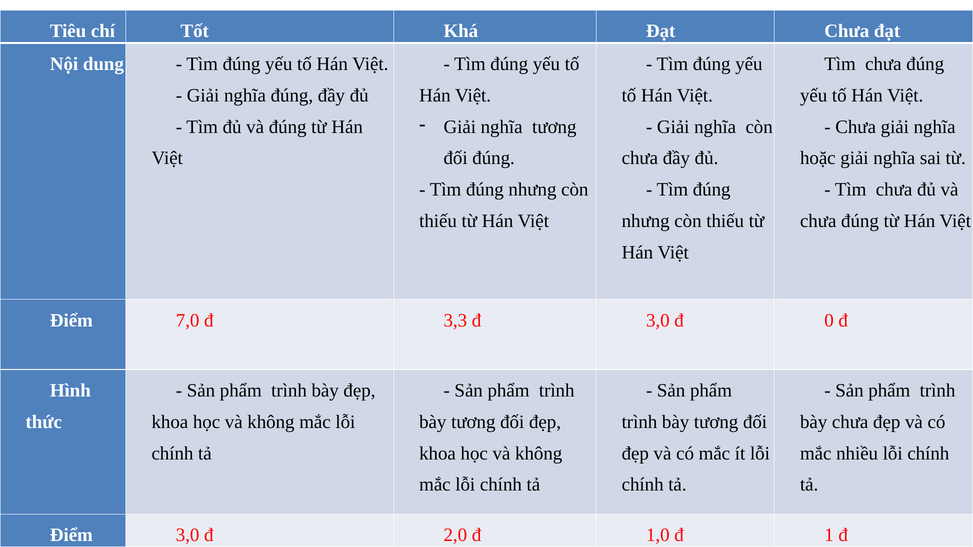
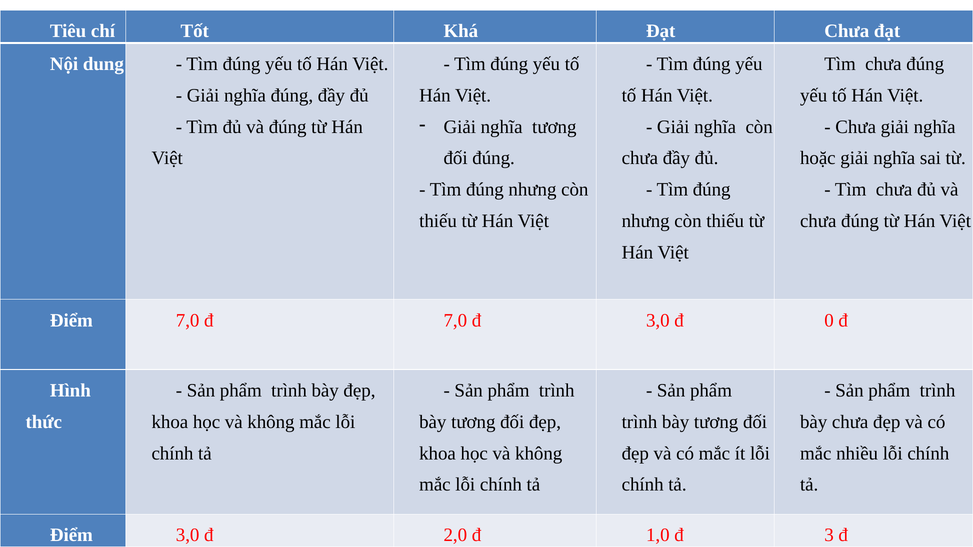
đ 3,3: 3,3 -> 7,0 (455, 321)
1: 1 -> 3 (829, 536)
